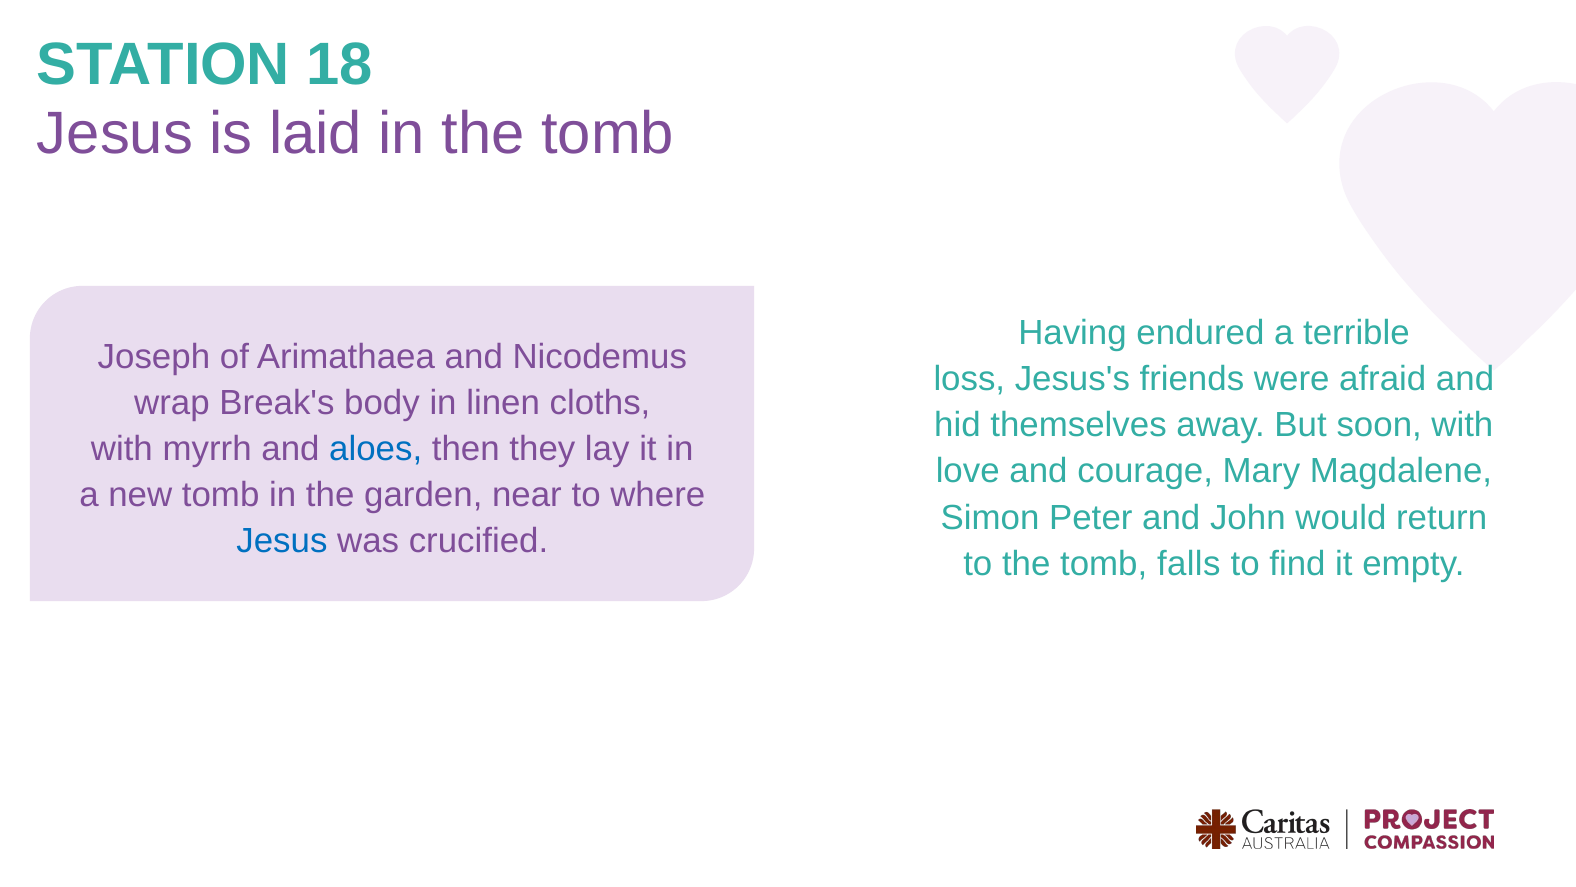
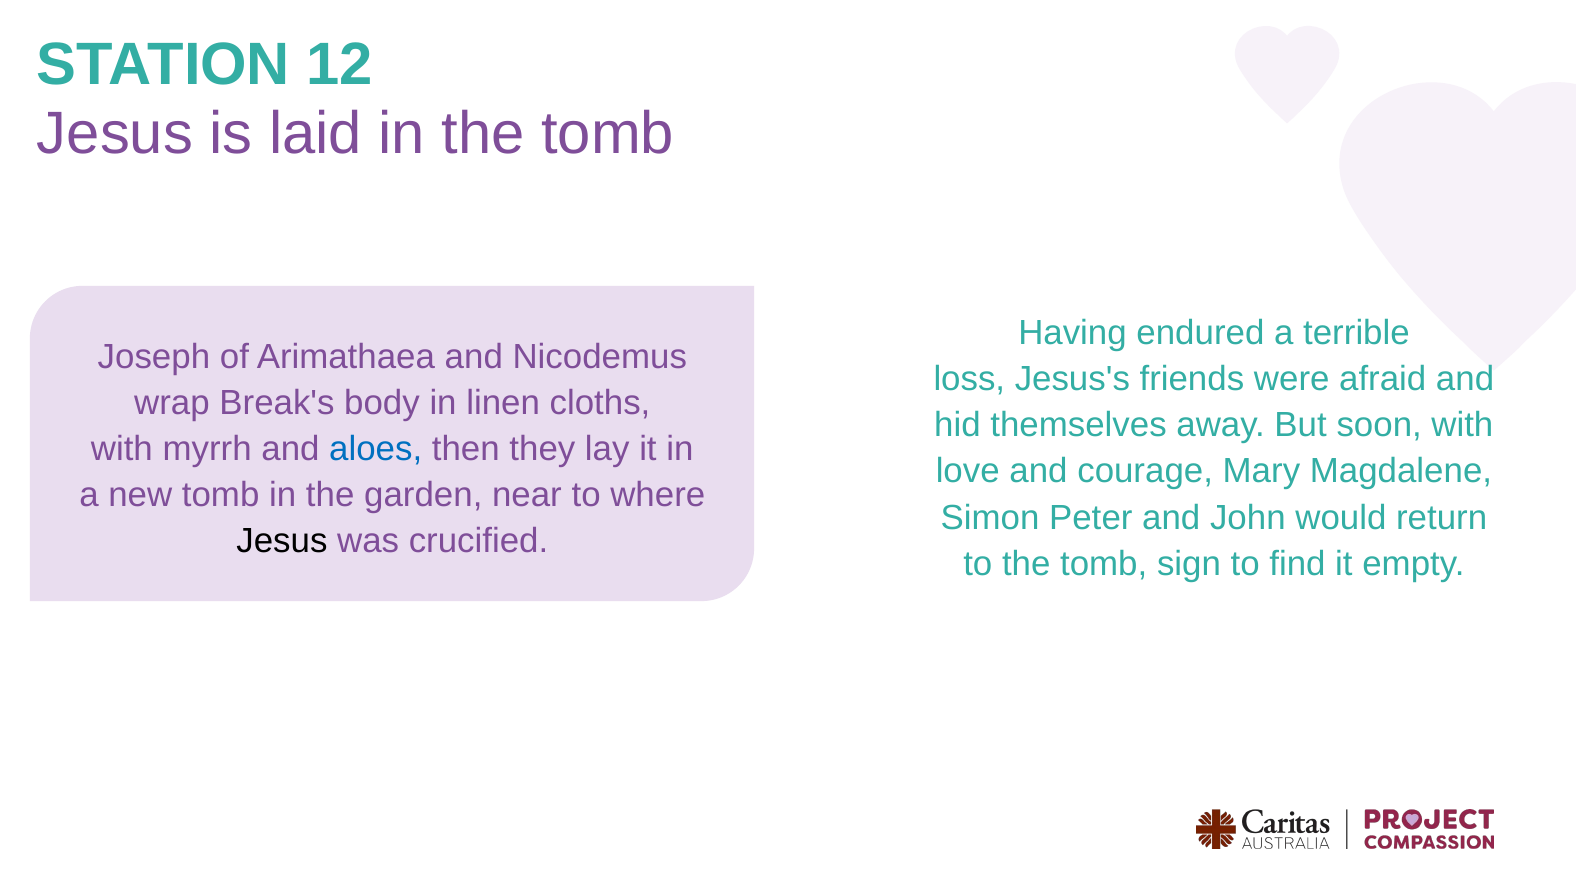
18: 18 -> 12 (340, 65)
Jesus colour: blue -> black (282, 541)
falls: falls -> sign (1189, 563)
